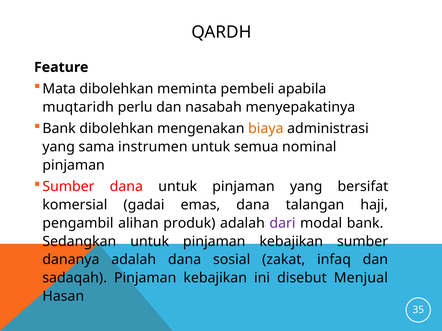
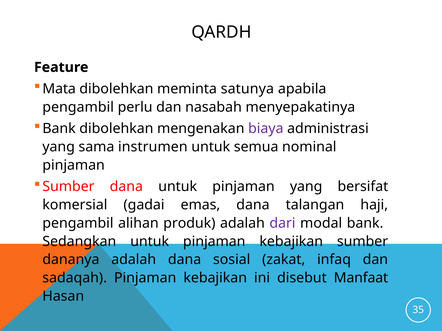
pembeli: pembeli -> satunya (247, 89)
muqtaridh: muqtaridh -> pengambil (78, 107)
biaya colour: orange -> purple (266, 129)
Menjual: Menjual -> Manfaat (361, 278)
